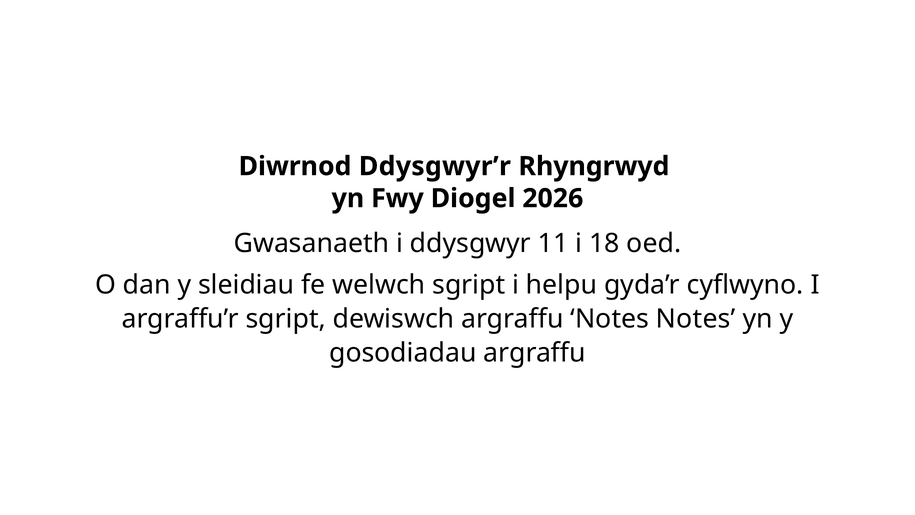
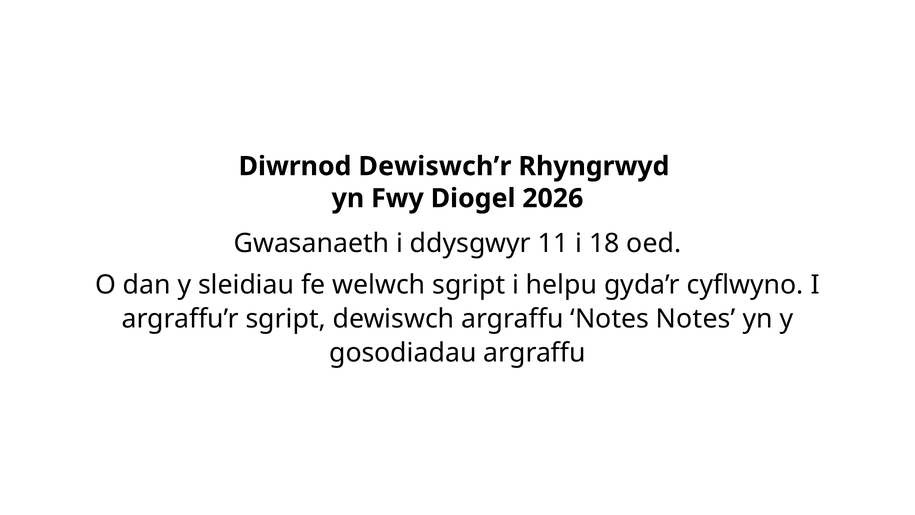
Ddysgwyr’r: Ddysgwyr’r -> Dewiswch’r (435, 166)
